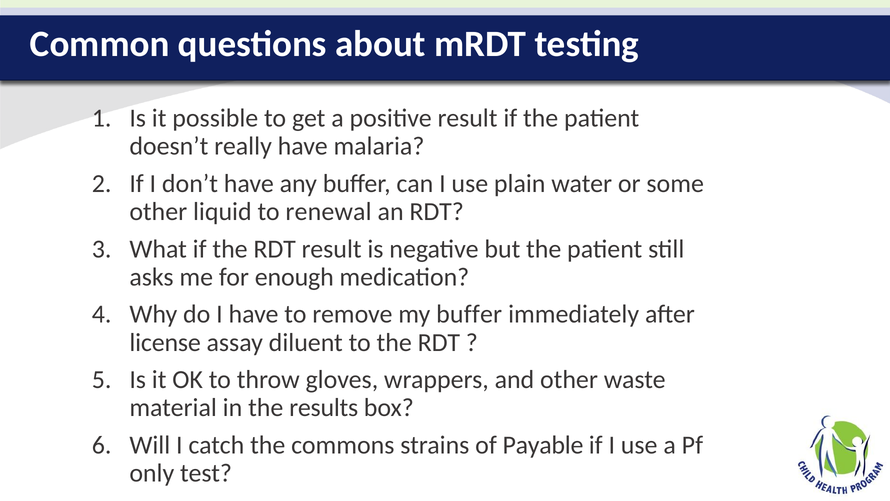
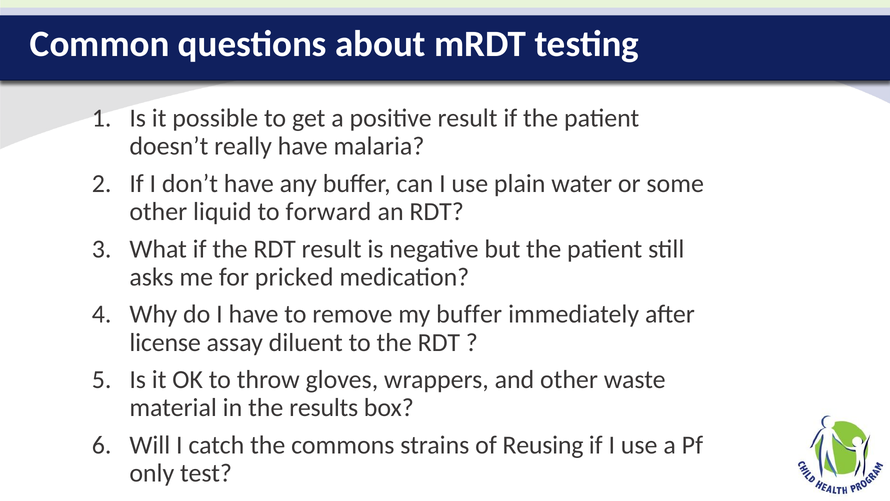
renewal: renewal -> forward (328, 211)
enough: enough -> pricked (294, 277)
Payable: Payable -> Reusing (543, 445)
